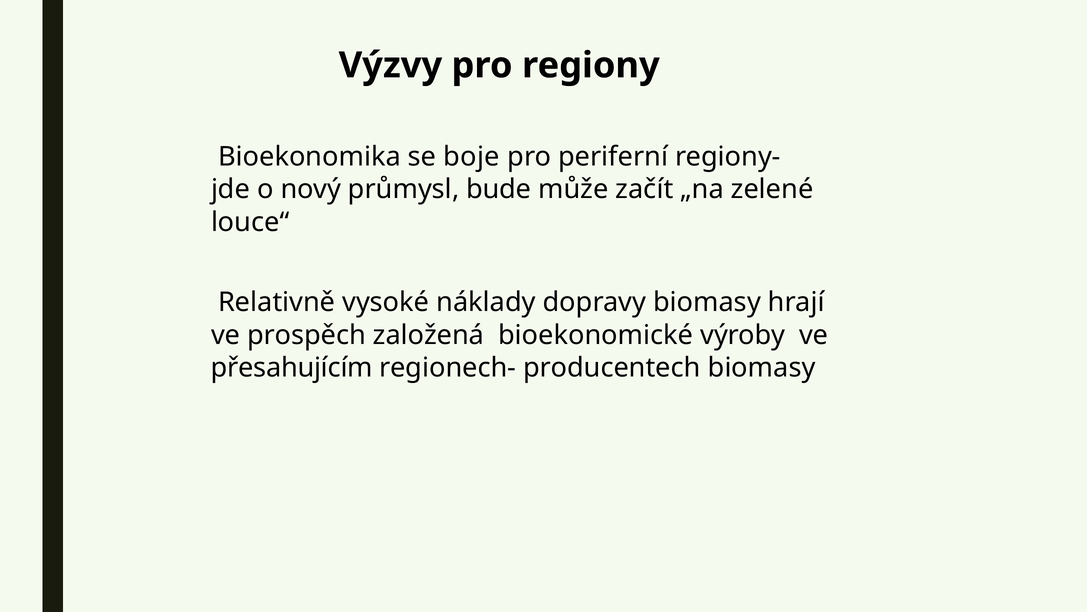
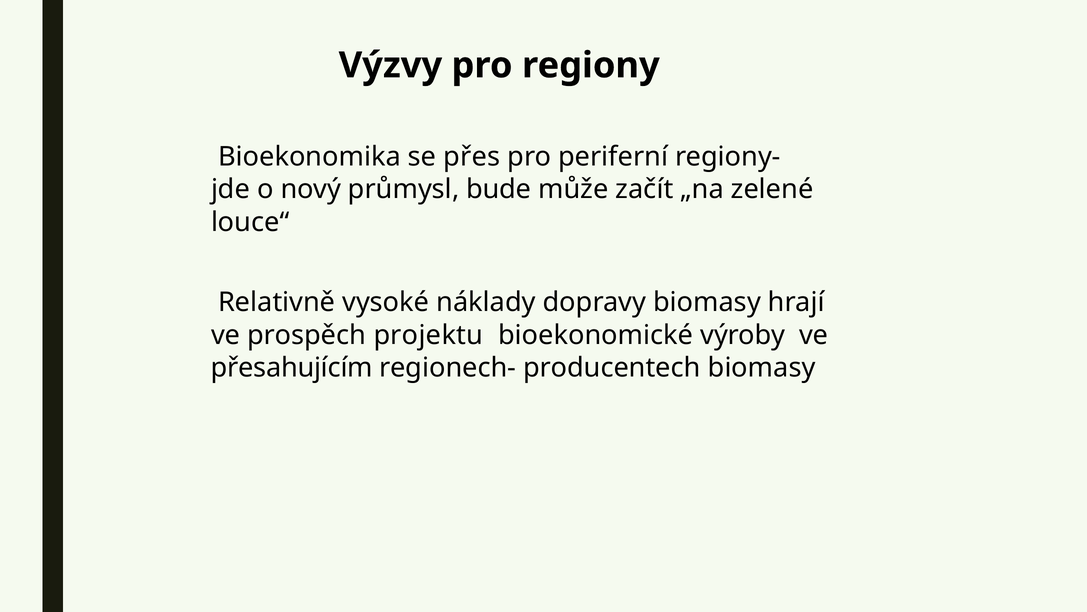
boje: boje -> přes (472, 157)
založená: založená -> projektu (428, 335)
